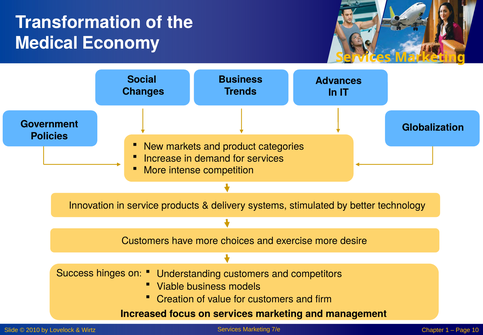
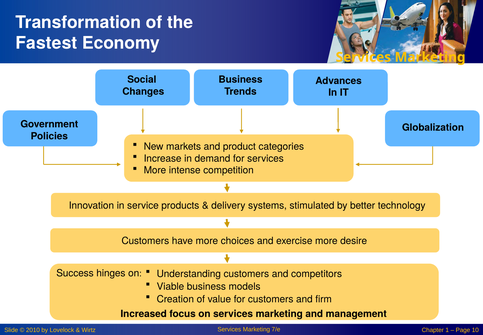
Medical: Medical -> Fastest (46, 43)
